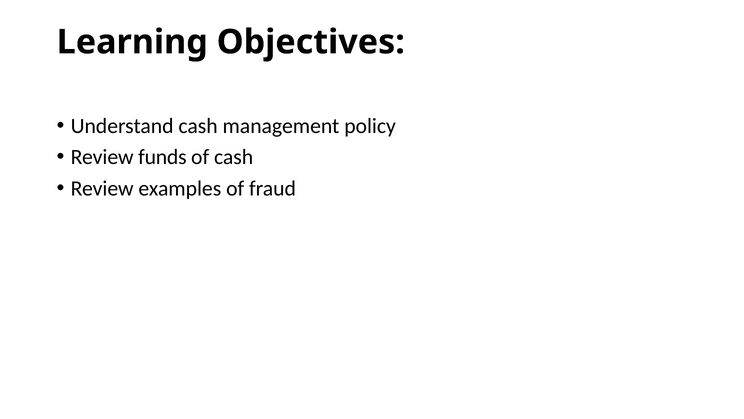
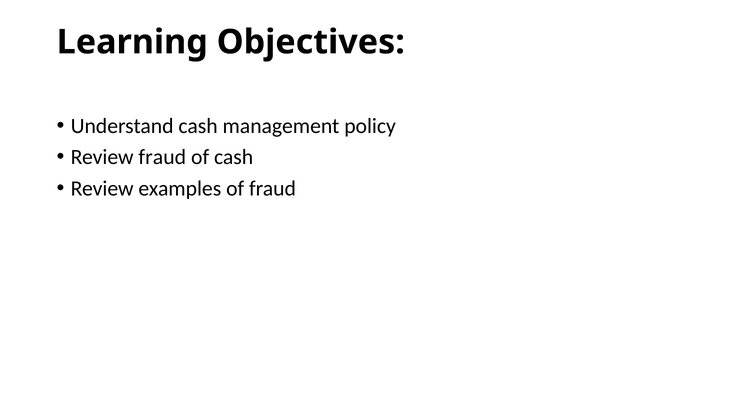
Review funds: funds -> fraud (162, 157)
